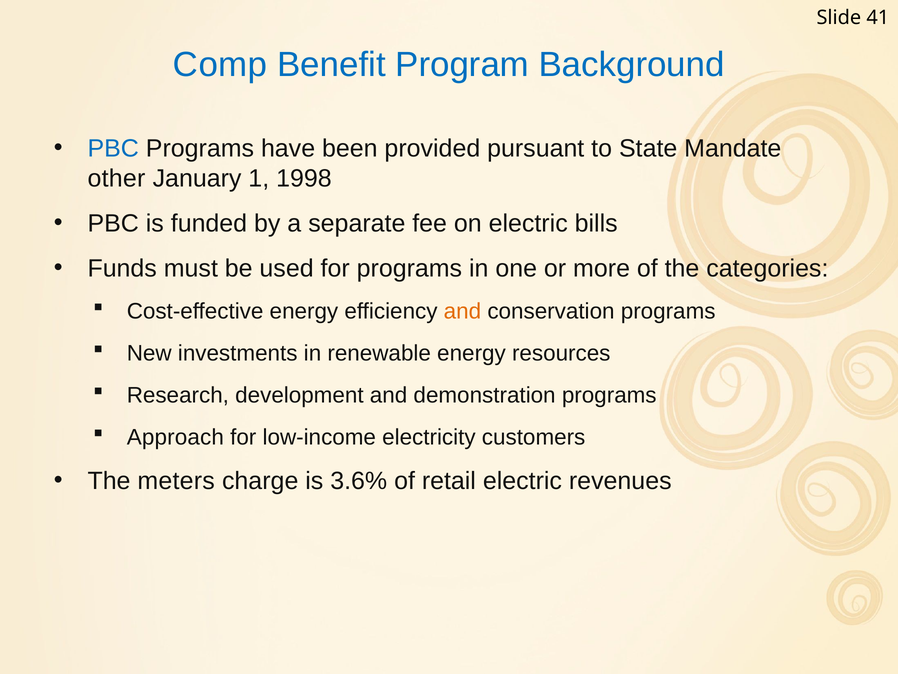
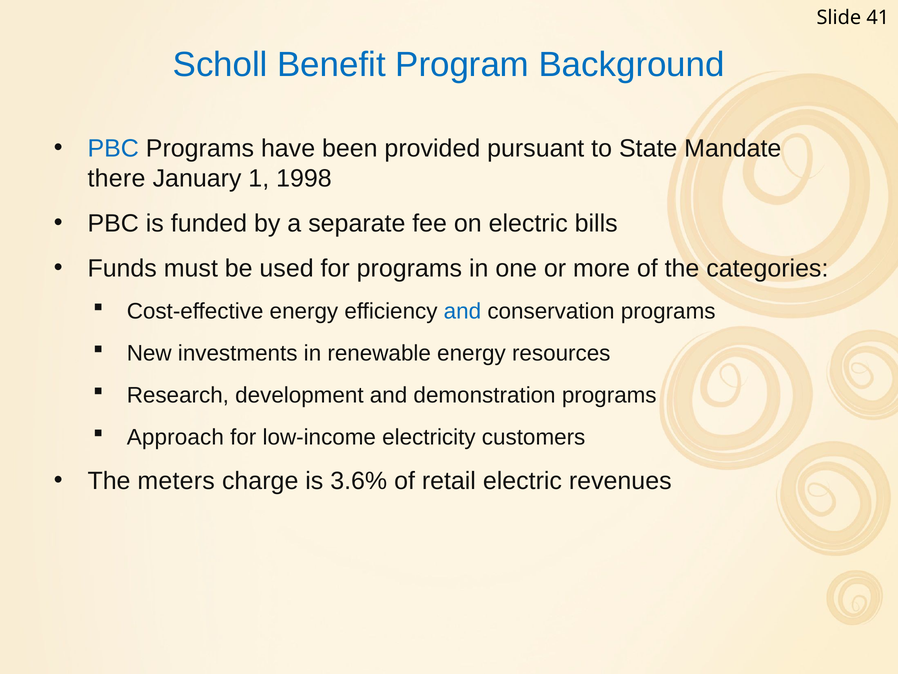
Comp: Comp -> Scholl (220, 65)
other: other -> there (116, 178)
and colour: orange -> blue (462, 311)
